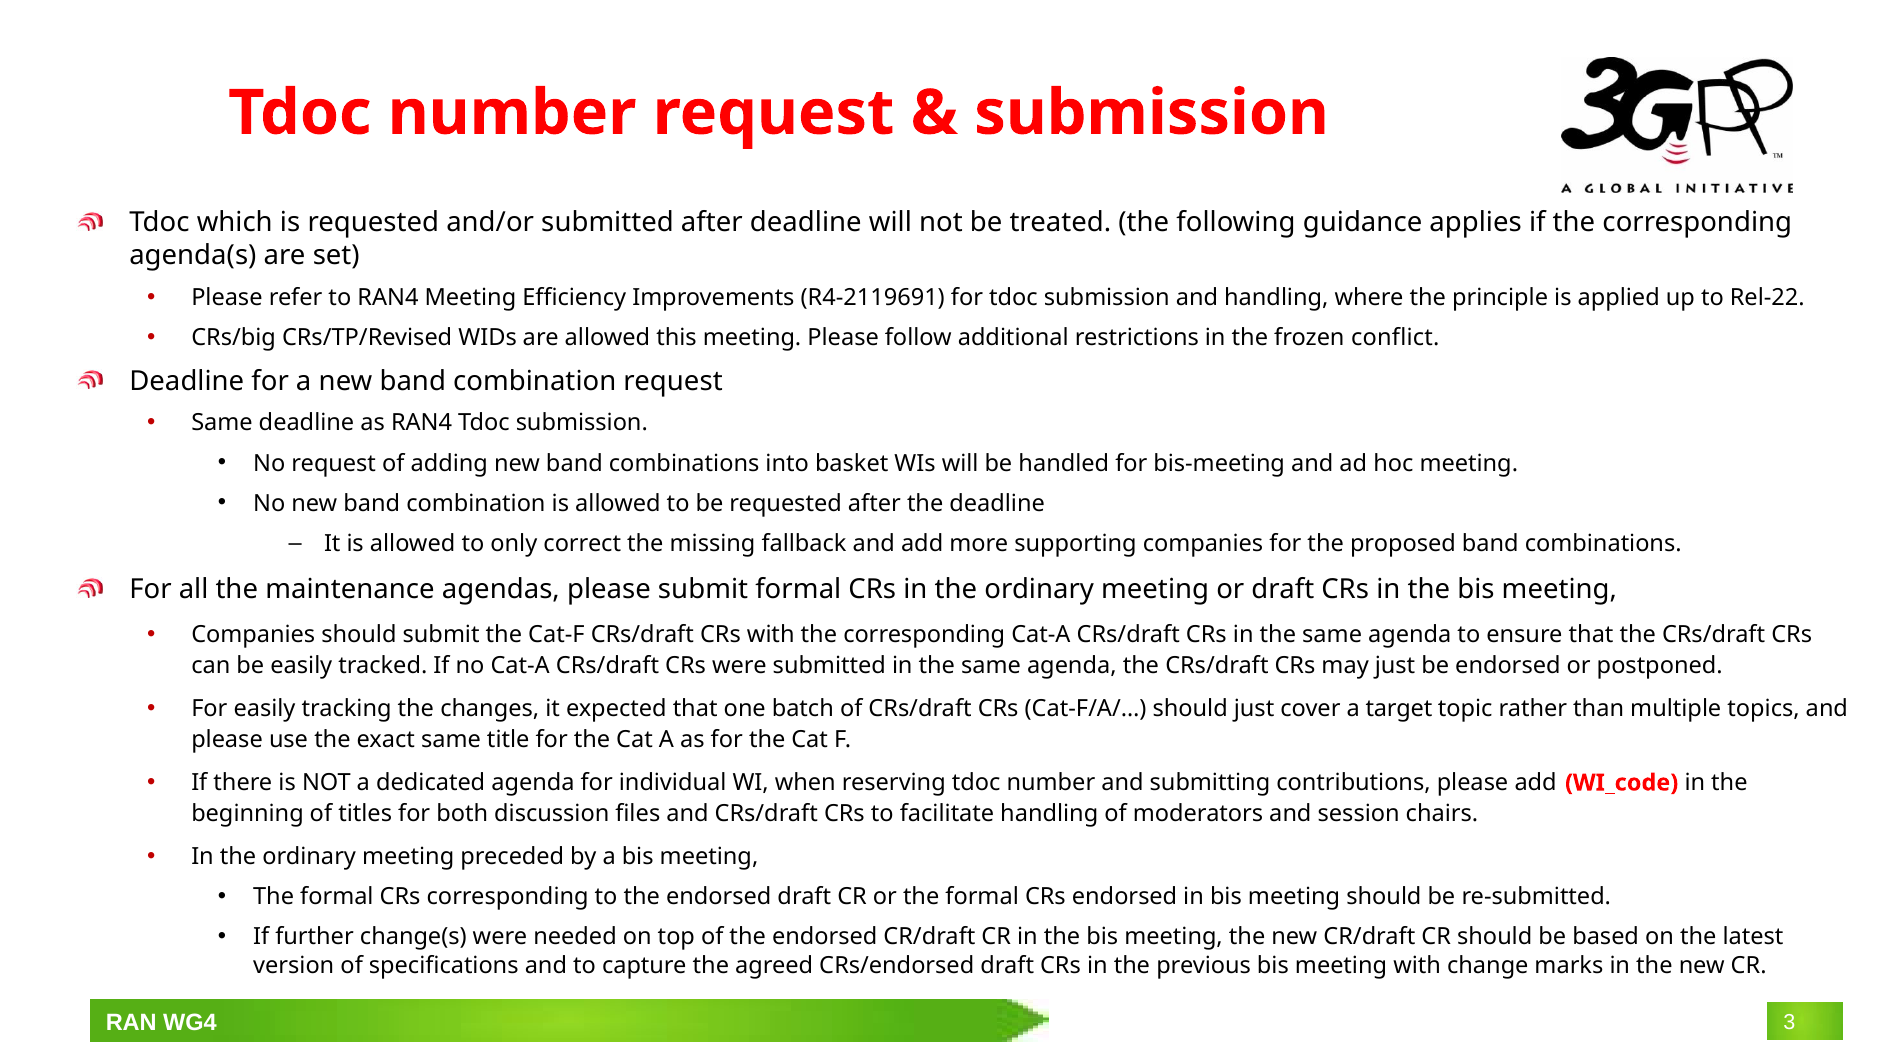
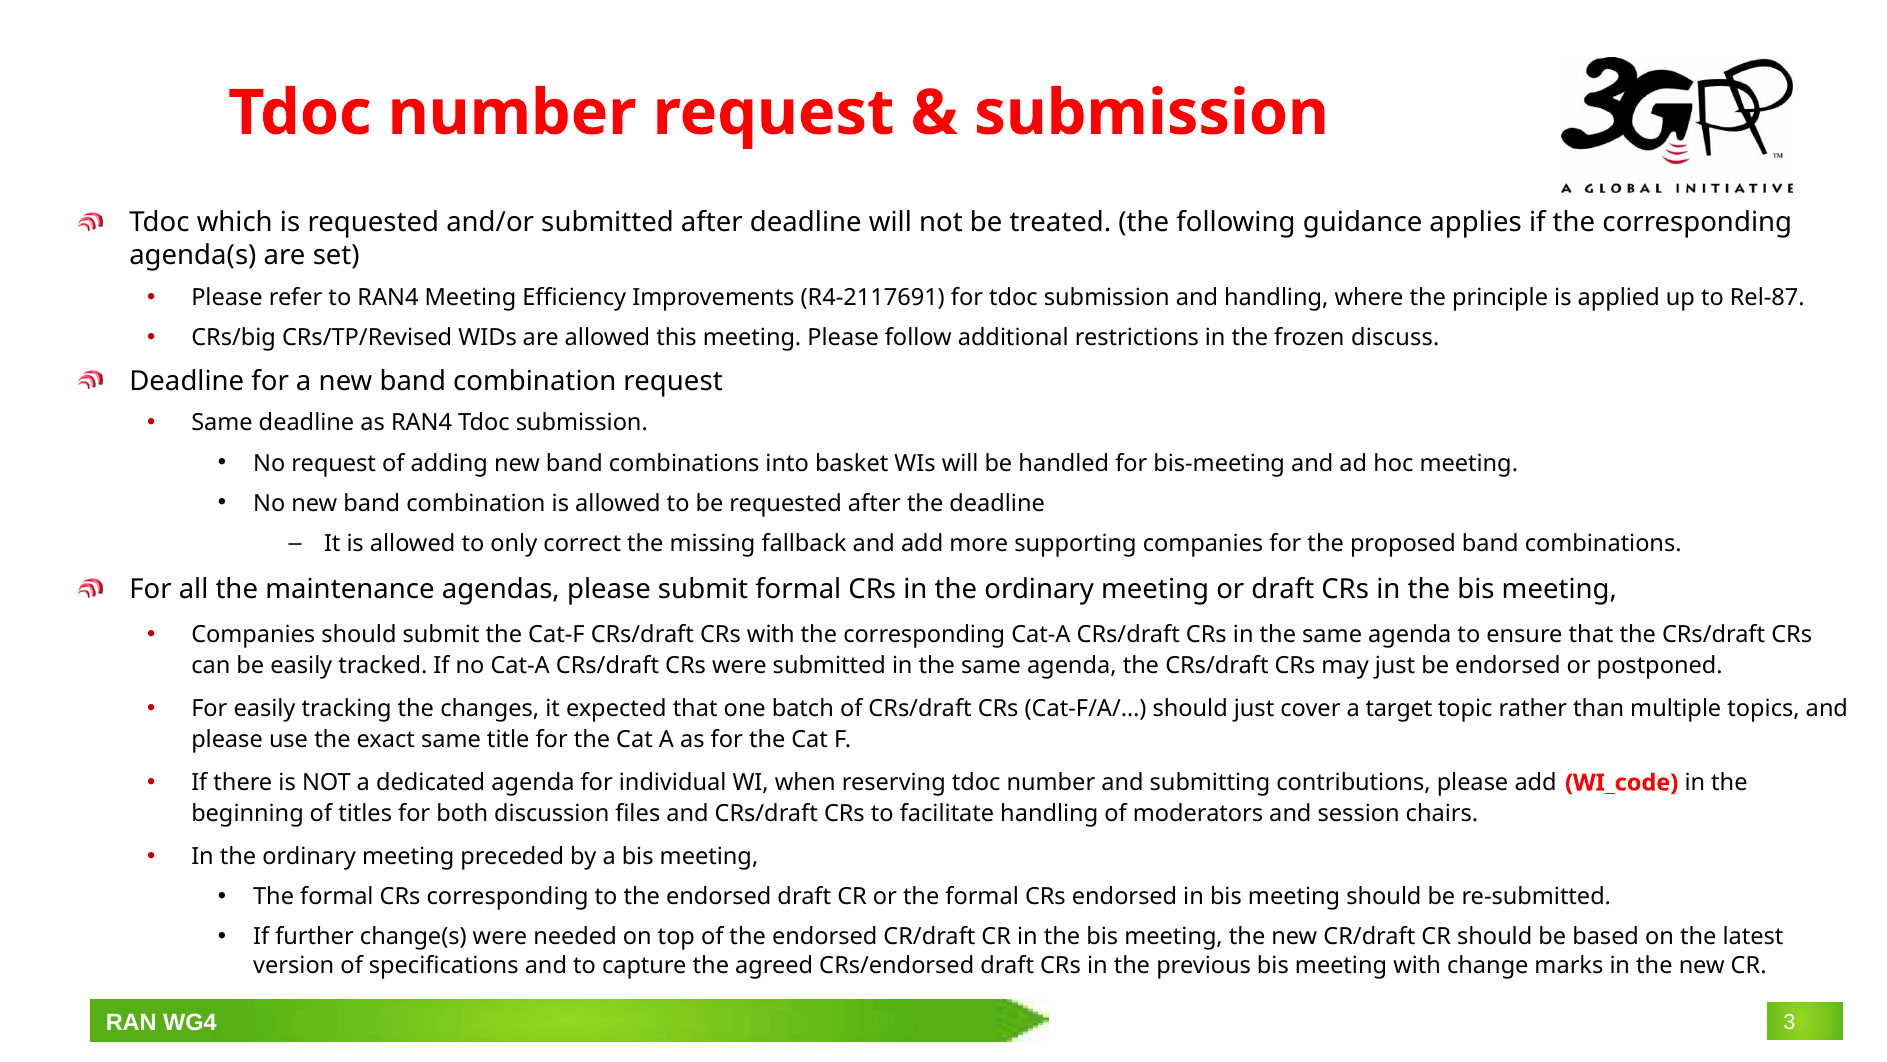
R4-2119691: R4-2119691 -> R4-2117691 (873, 298)
Rel-22: Rel-22 -> Rel-87 (1767, 298)
conflict: conflict -> discuss (1395, 338)
